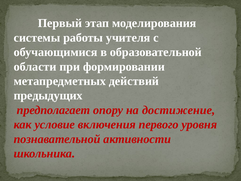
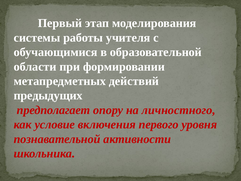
достижение: достижение -> личностного (179, 110)
